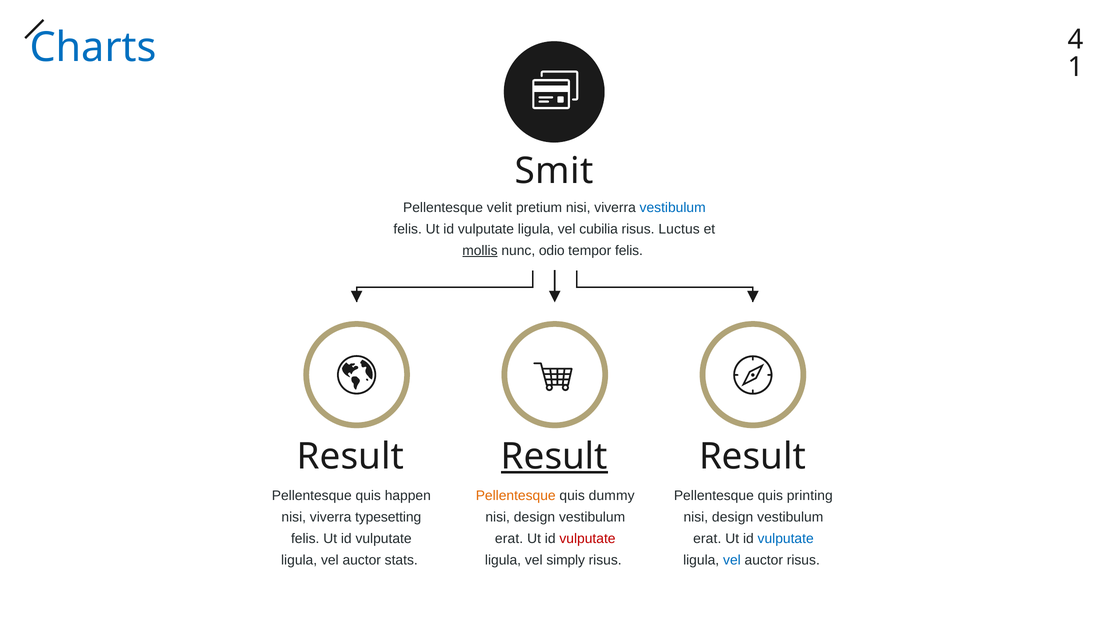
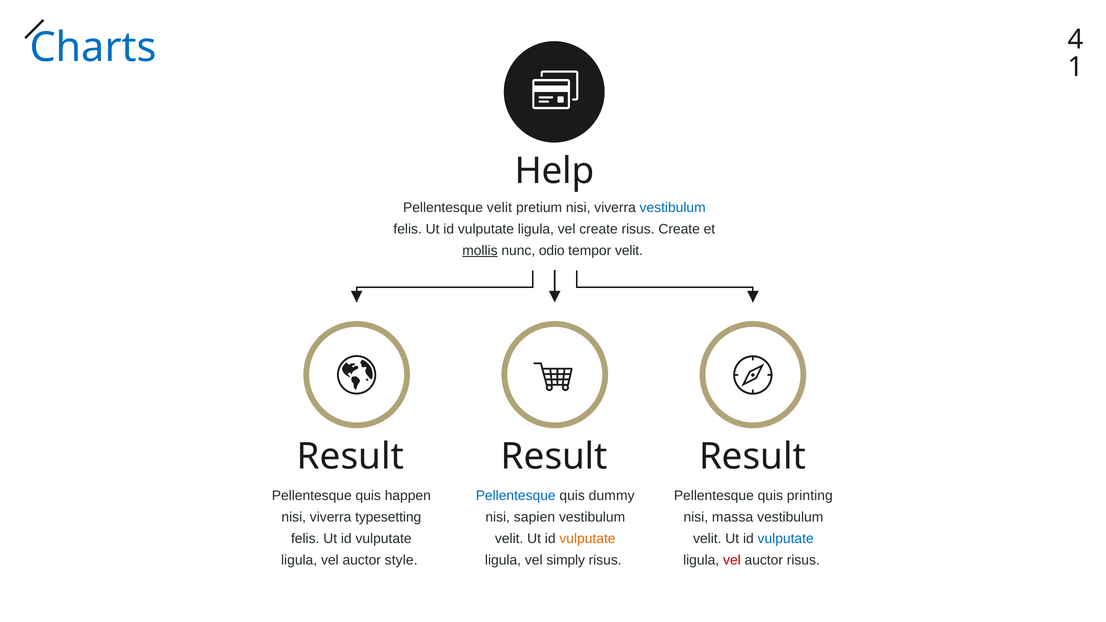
Smit: Smit -> Help (554, 171)
vel cubilia: cubilia -> create (599, 229)
risus Luctus: Luctus -> Create (679, 229)
tempor felis: felis -> velit (629, 251)
Result underline: present -> none (554, 457)
Pellentesque colour: orange -> blue (516, 496)
design: design -> sapien (534, 517)
design: design -> massa (733, 517)
erat: erat -> velit (509, 539)
vulputate colour: red -> orange (587, 539)
erat: erat -> velit (707, 539)
stats: stats -> style (401, 560)
vel colour: blue -> red (732, 560)
